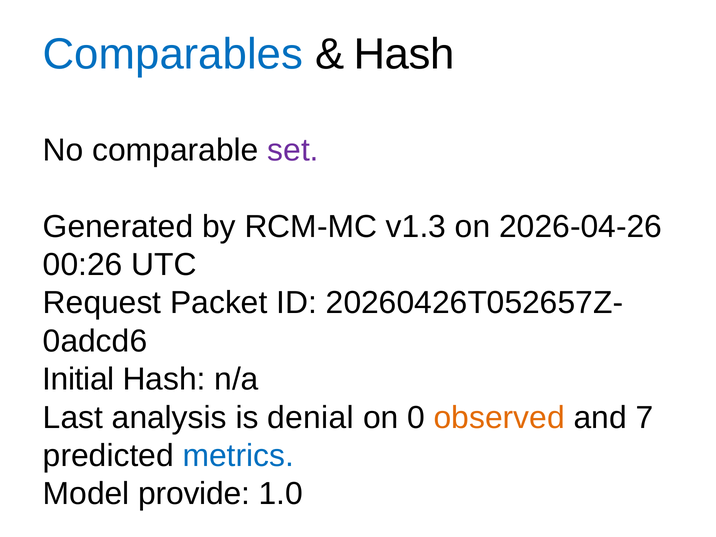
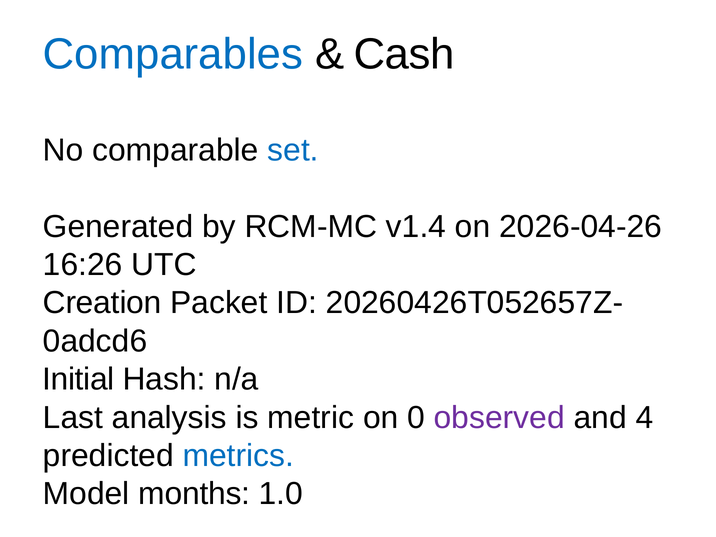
Hash: Hash -> Cash (404, 54)
set colour: purple -> blue (293, 150)
v1.3: v1.3 -> v1.4 (416, 227)
00:26: 00:26 -> 16:26 (83, 265)
Request: Request -> Creation (102, 303)
denial: denial -> metric (311, 418)
observed colour: orange -> purple (499, 418)
7: 7 -> 4 (644, 418)
provide: provide -> months (194, 494)
